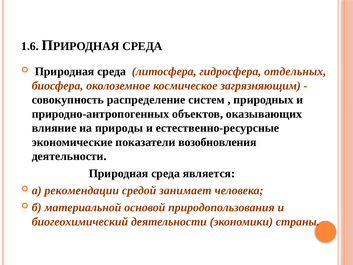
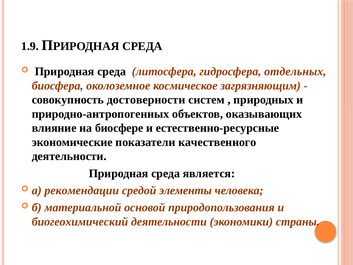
1.6: 1.6 -> 1.9 (30, 46)
распределение: распределение -> достоверности (146, 100)
природы: природы -> биосфере (119, 128)
возобновления: возобновления -> качественного (217, 142)
занимает: занимает -> элементы (185, 190)
